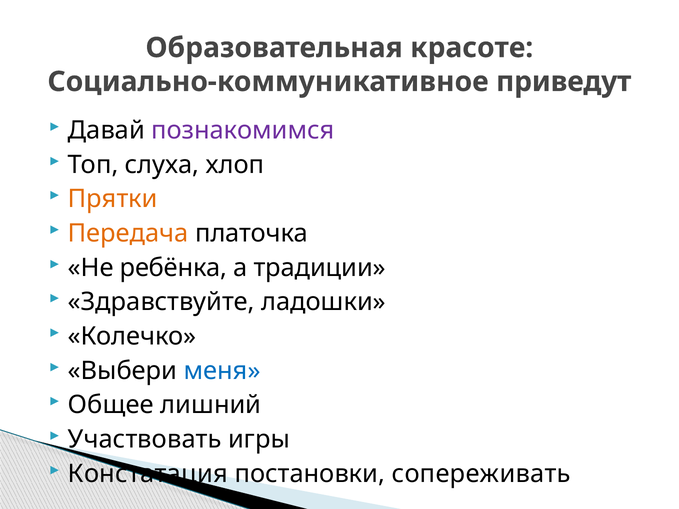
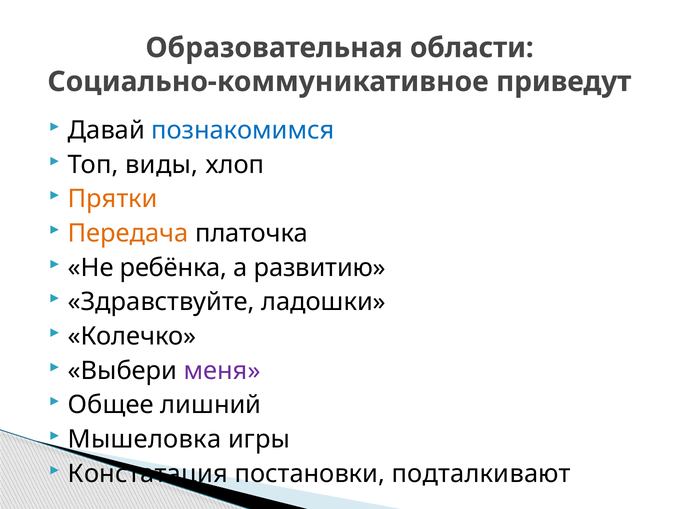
красоте: красоте -> области (472, 48)
познакомимся colour: purple -> blue (243, 130)
слуха: слуха -> виды (162, 165)
традиции: традиции -> развитию (320, 268)
меня colour: blue -> purple (222, 371)
Участвовать: Участвовать -> Мышеловка (145, 440)
сопереживать: сопереживать -> подталкивают (481, 474)
